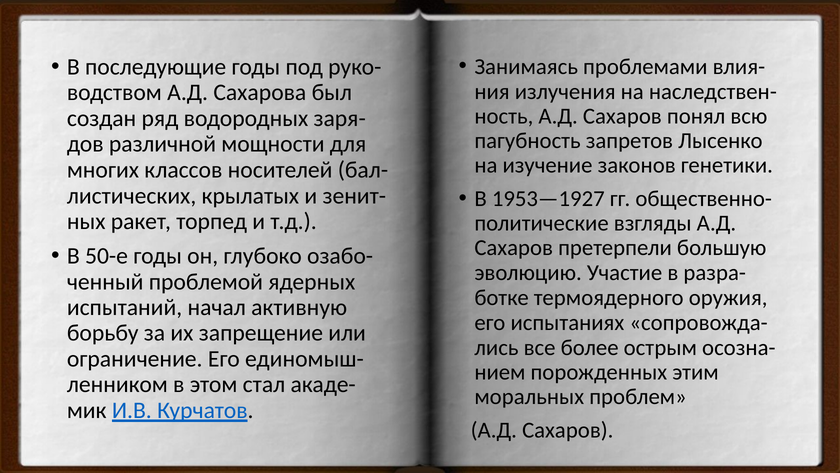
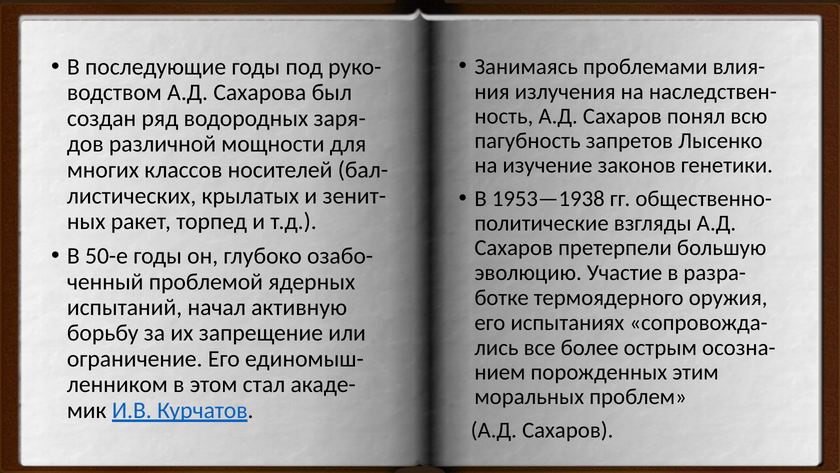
1953—1927: 1953—1927 -> 1953—1938 (548, 199)
